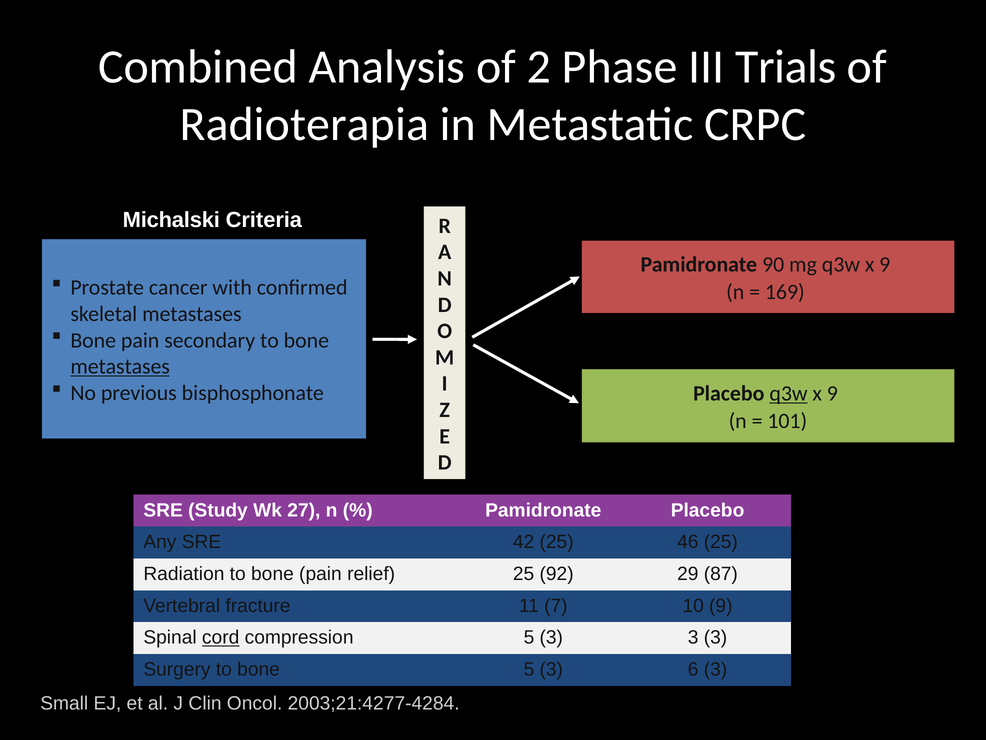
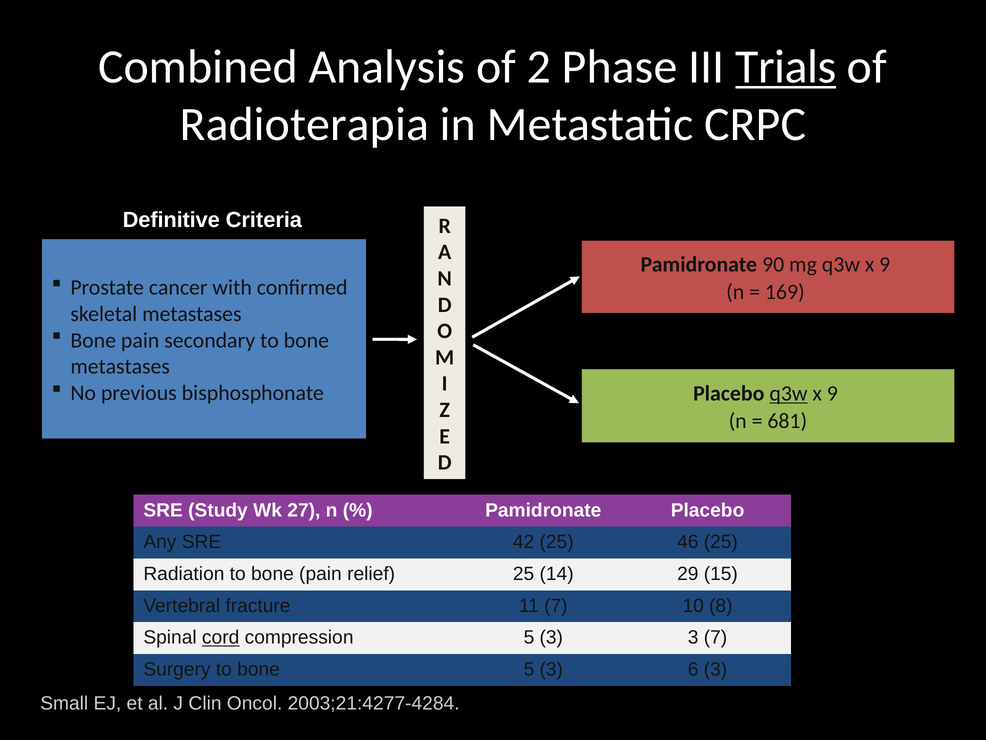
Trials underline: none -> present (786, 67)
Michalski: Michalski -> Definitive (171, 220)
metastases underline: present -> none (120, 366)
101: 101 -> 681 (787, 421)
92: 92 -> 14 (557, 574)
87: 87 -> 15 (721, 574)
10 9: 9 -> 8 (721, 605)
3 3 3: 3 -> 7 (715, 637)
